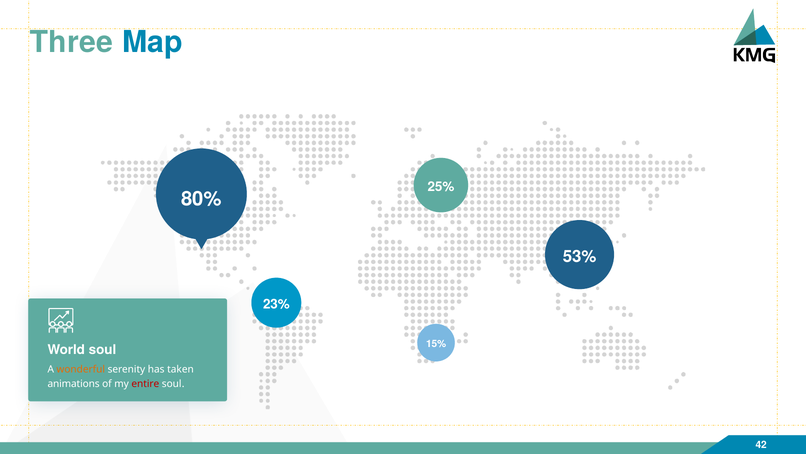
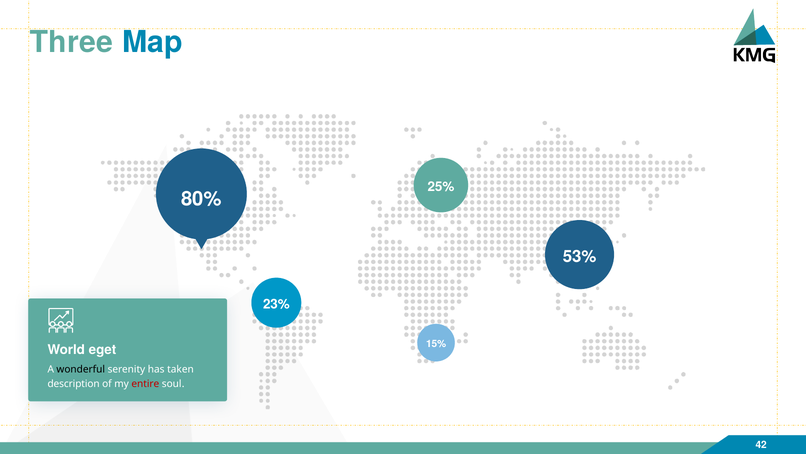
World soul: soul -> eget (102, 349)
wonderful colour: orange -> black (81, 369)
animations: animations -> description (74, 383)
